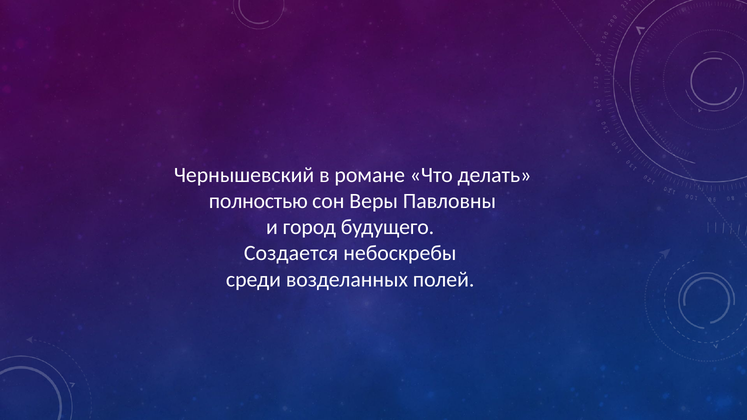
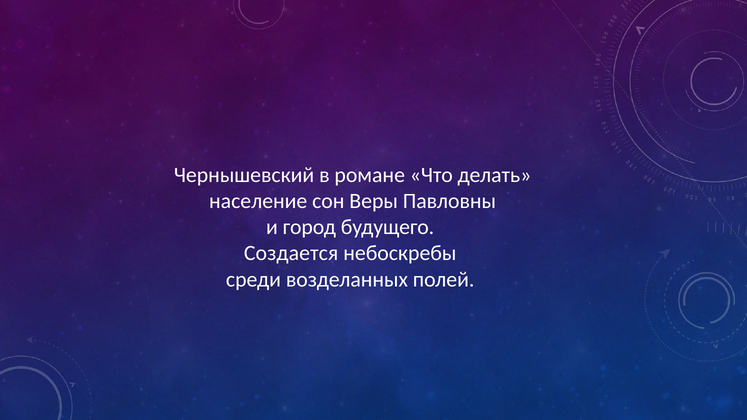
полностью: полностью -> население (258, 201)
